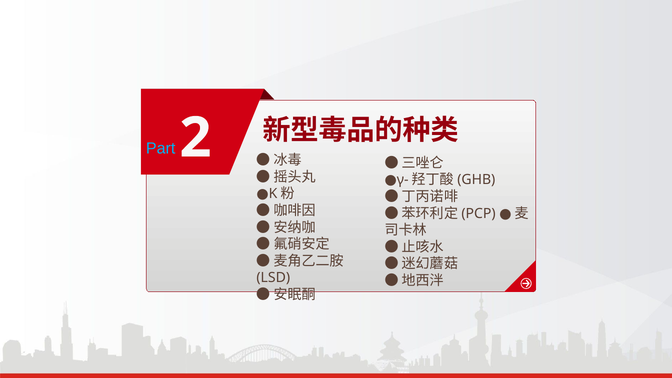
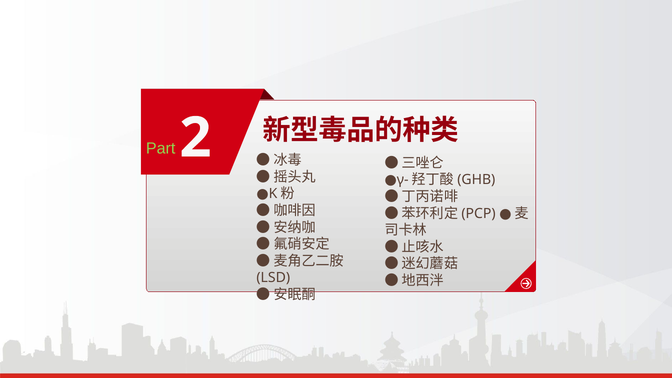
Part colour: light blue -> light green (161, 148)
